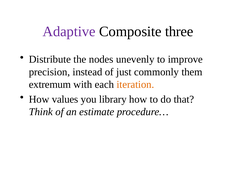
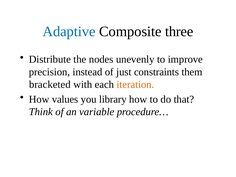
Adaptive colour: purple -> blue (69, 31)
commonly: commonly -> constraints (156, 72)
extremum: extremum -> bracketed (50, 85)
estimate: estimate -> variable (97, 112)
